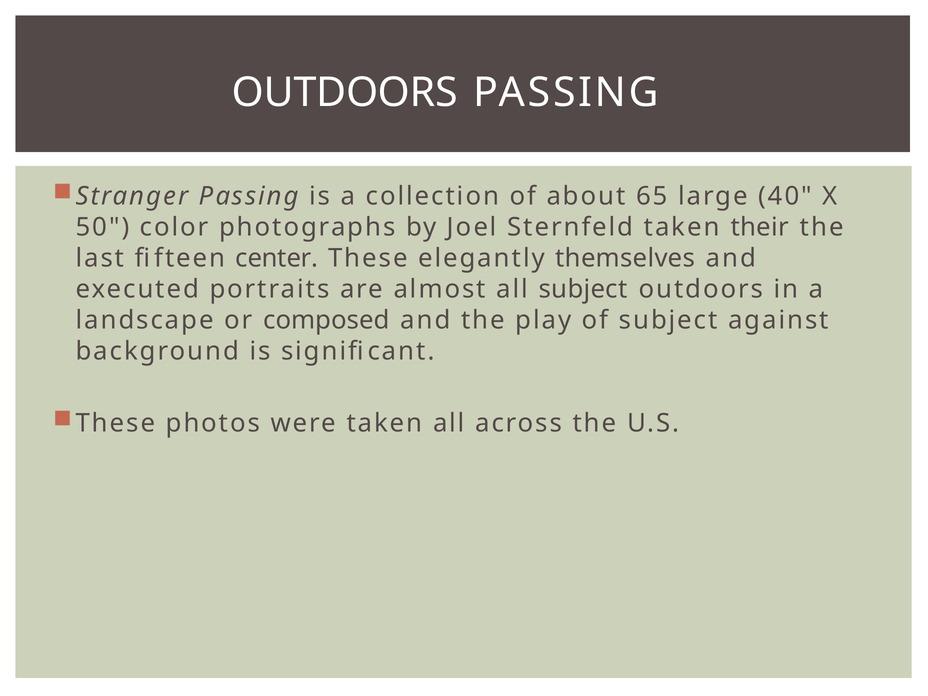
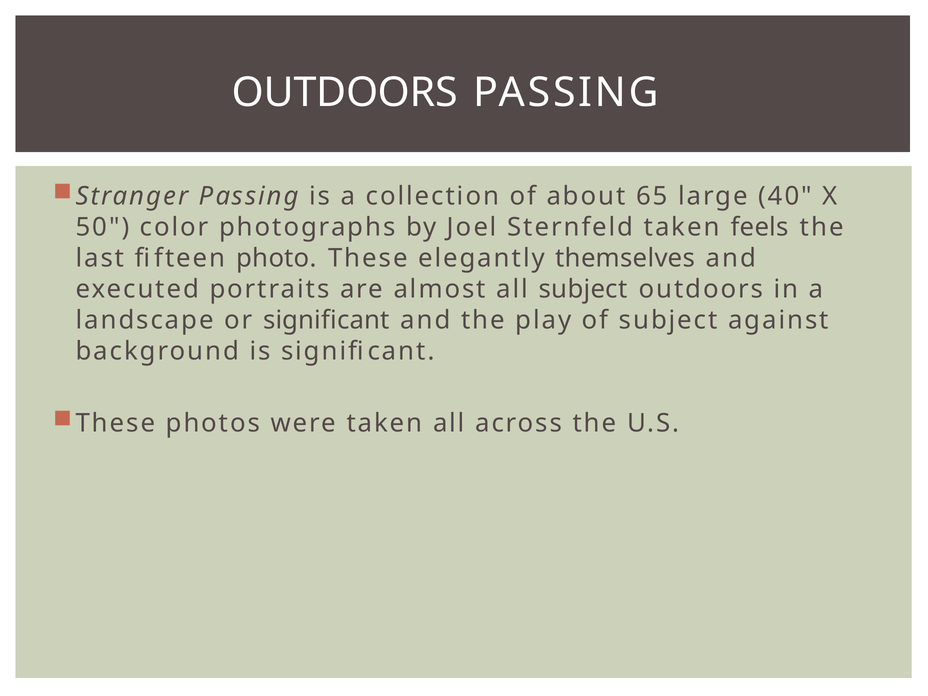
their: their -> feels (760, 227)
center: center -> photo (276, 258)
or composed: composed -> significant (326, 320)
